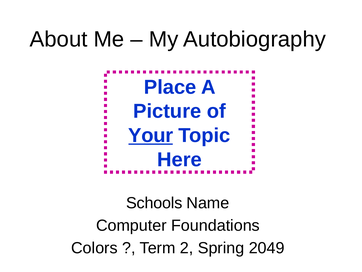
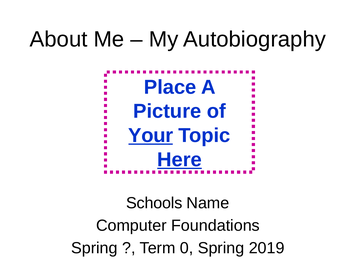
Here underline: none -> present (179, 159)
Colors: Colors -> Spring (94, 248)
2: 2 -> 0 (187, 248)
2049: 2049 -> 2019 (267, 248)
